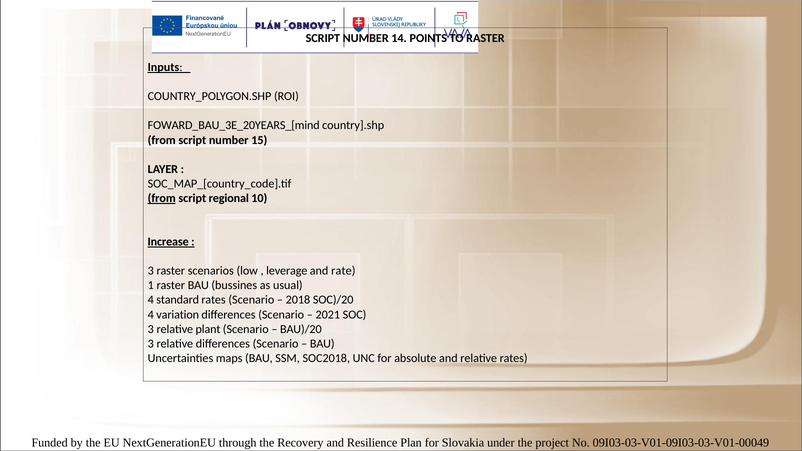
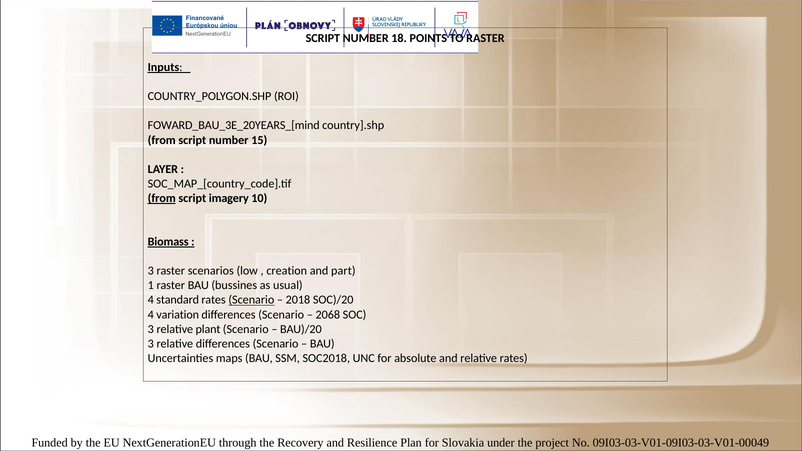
14: 14 -> 18 (399, 38)
regional: regional -> imagery (229, 198)
Increase: Increase -> Biomass (168, 242)
leverage: leverage -> creation (287, 271)
rate: rate -> part (343, 271)
Scenario underline: none -> present (251, 300)
2021: 2021 -> 2068 (328, 315)
